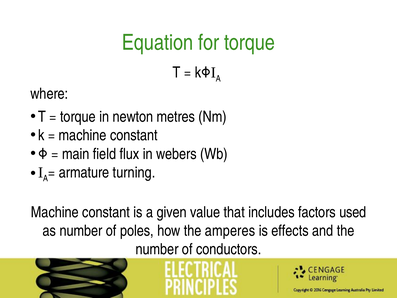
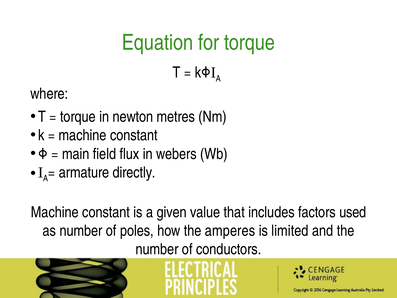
turning: turning -> directly (134, 172)
effects: effects -> limited (290, 231)
